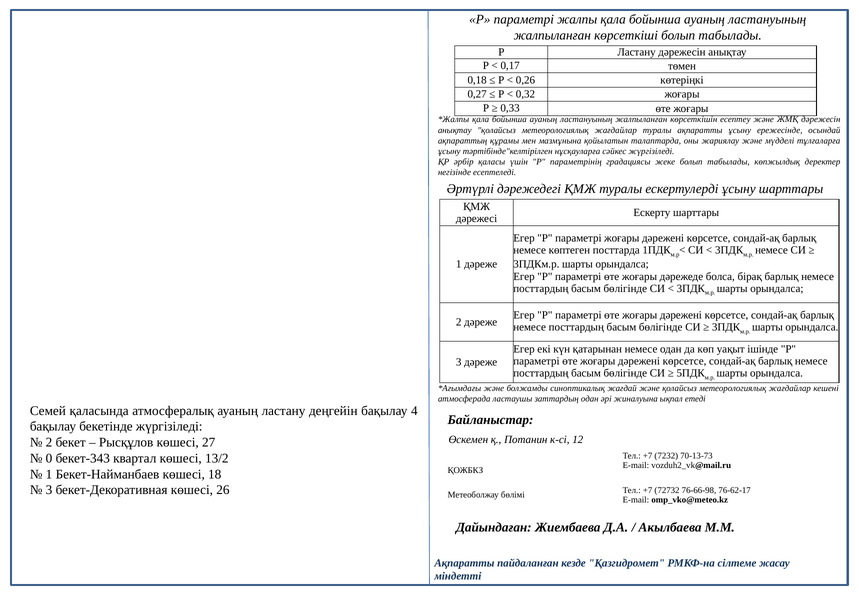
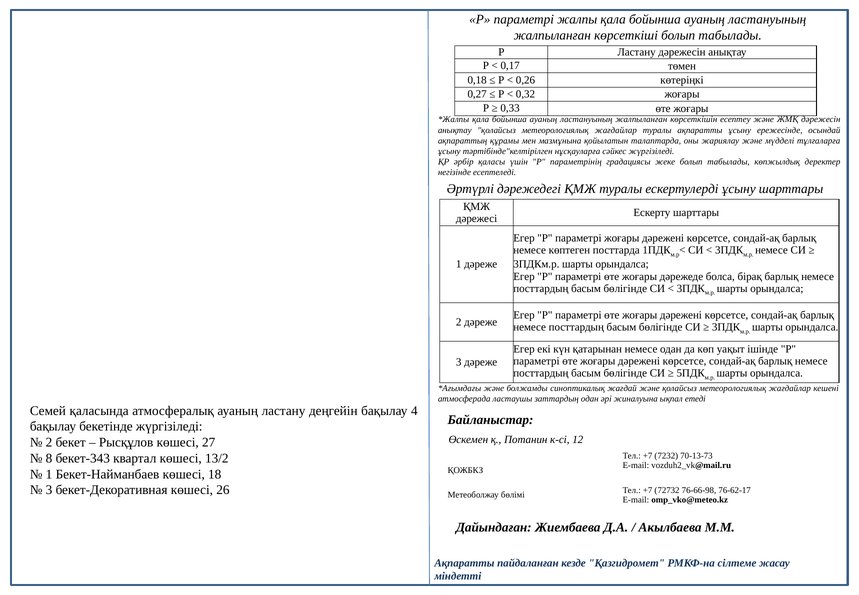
0: 0 -> 8 (49, 458)
